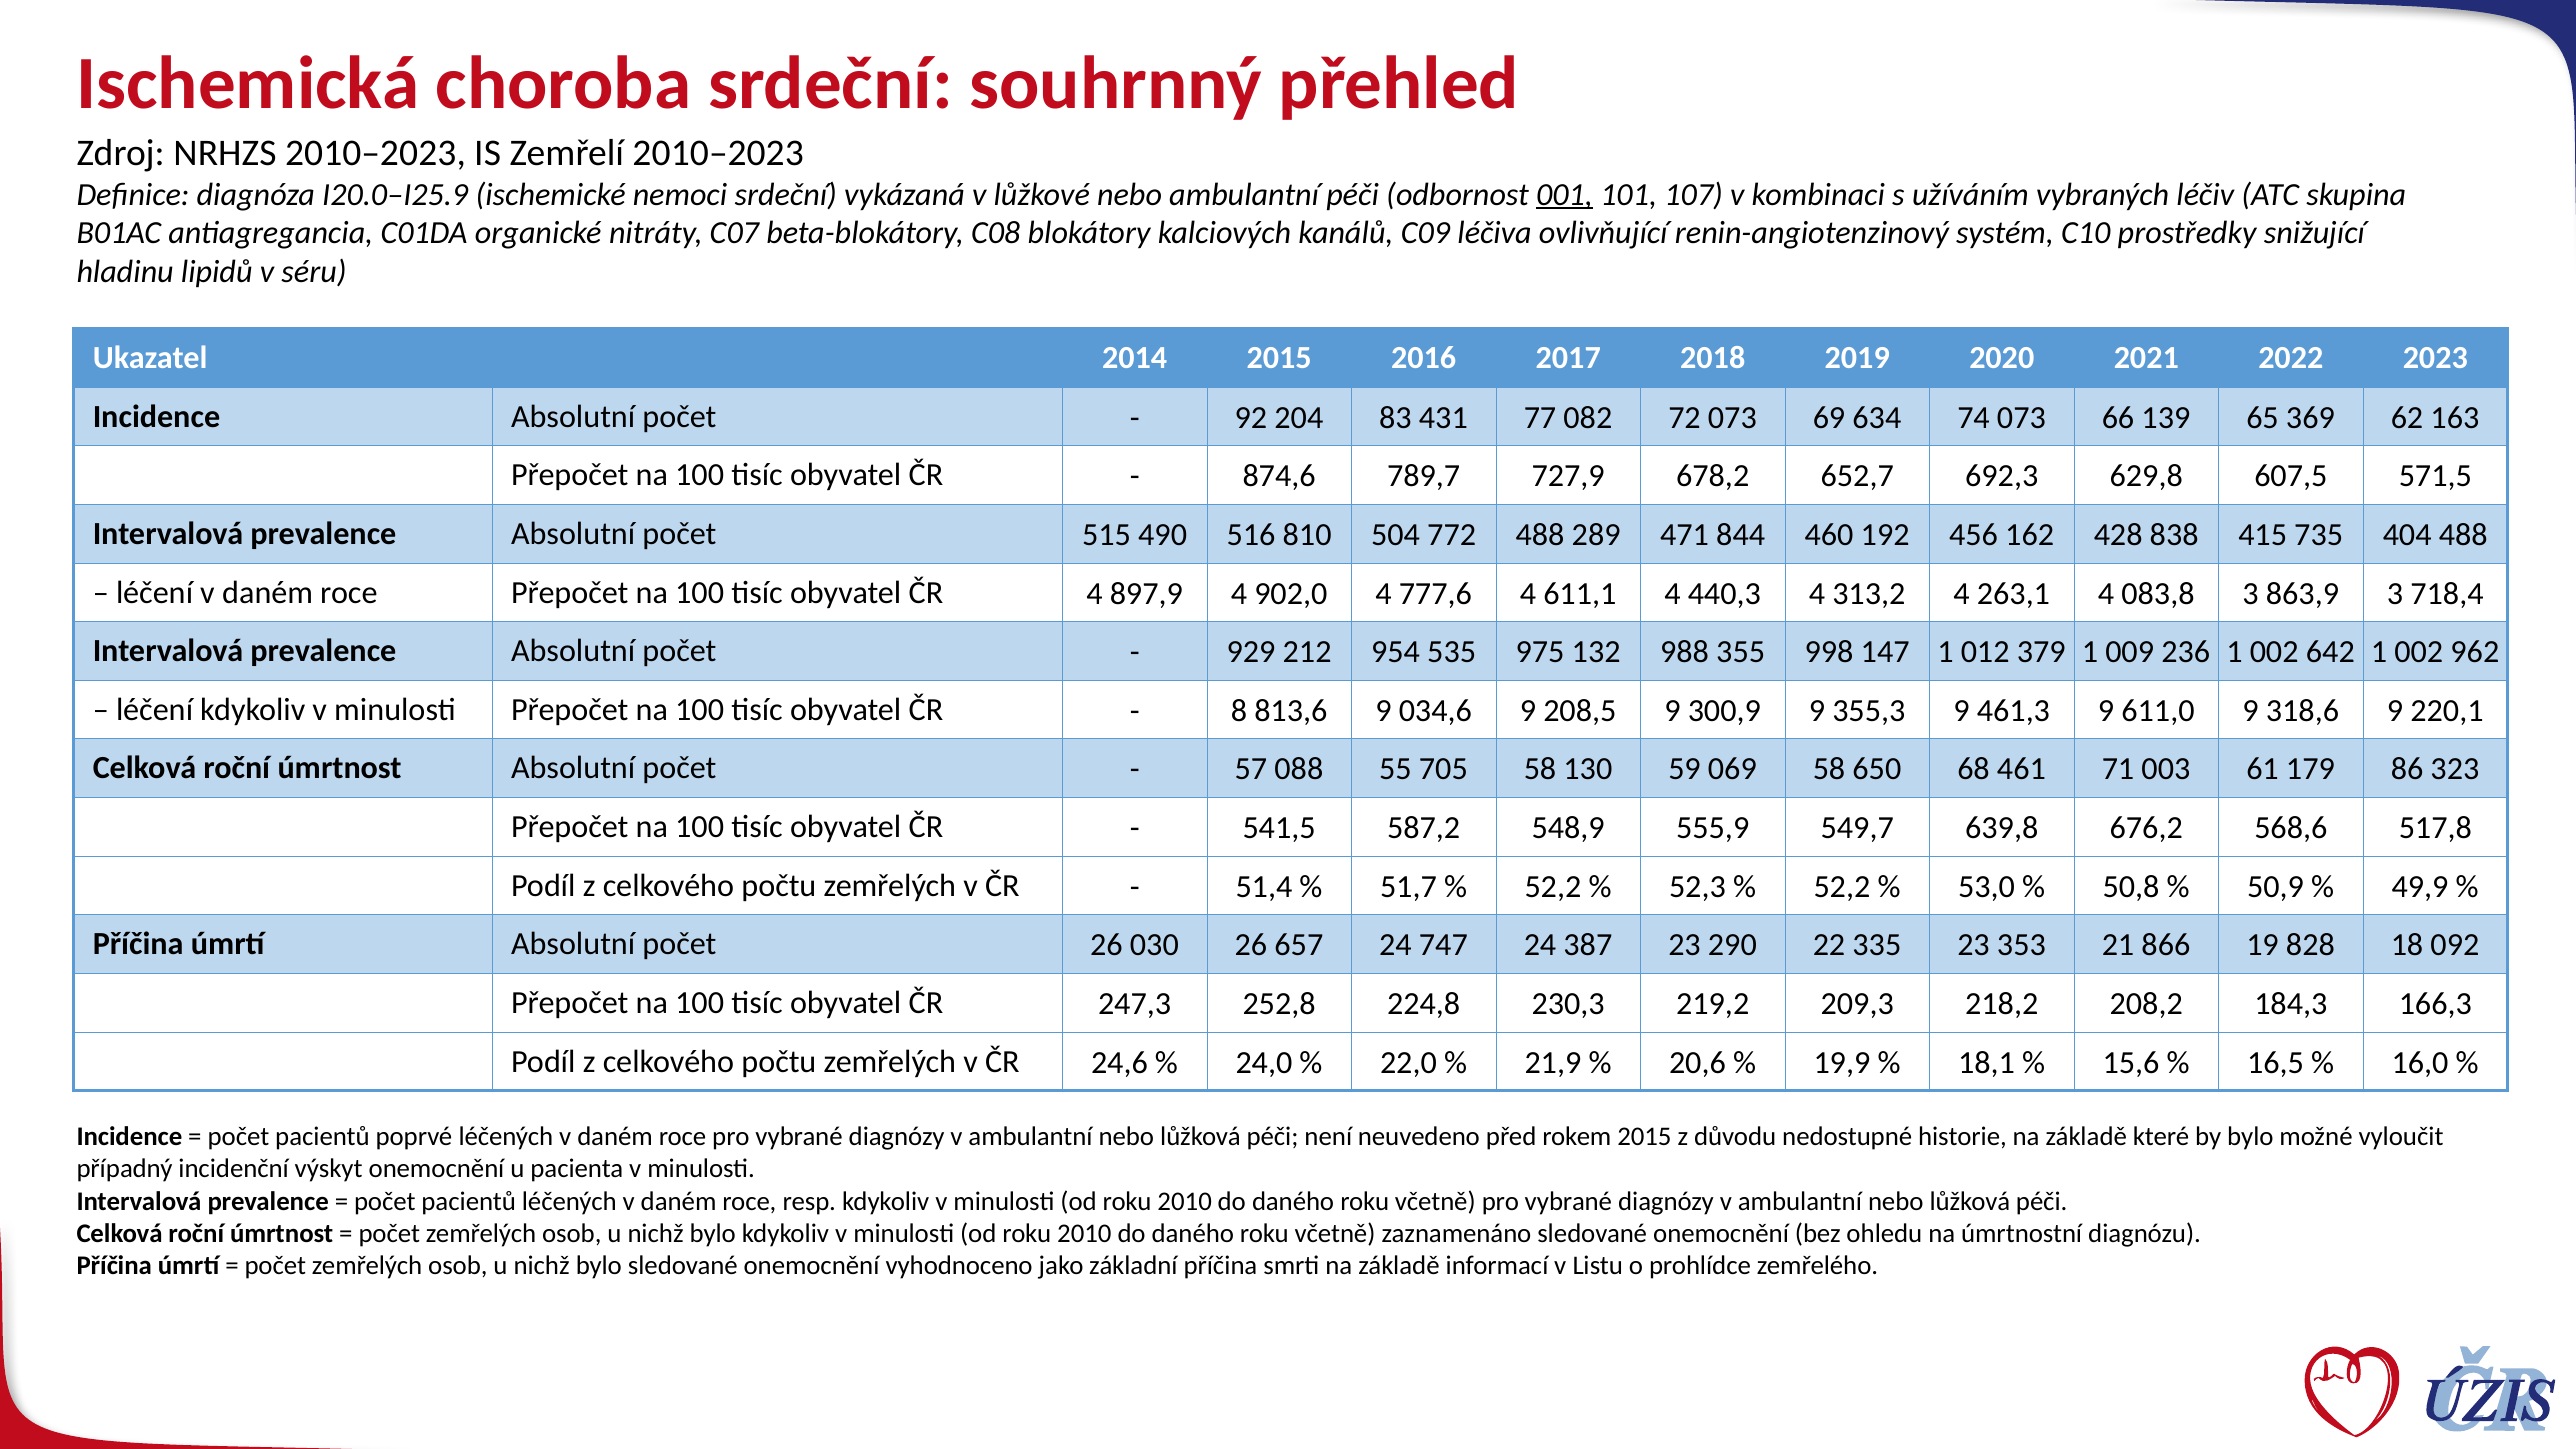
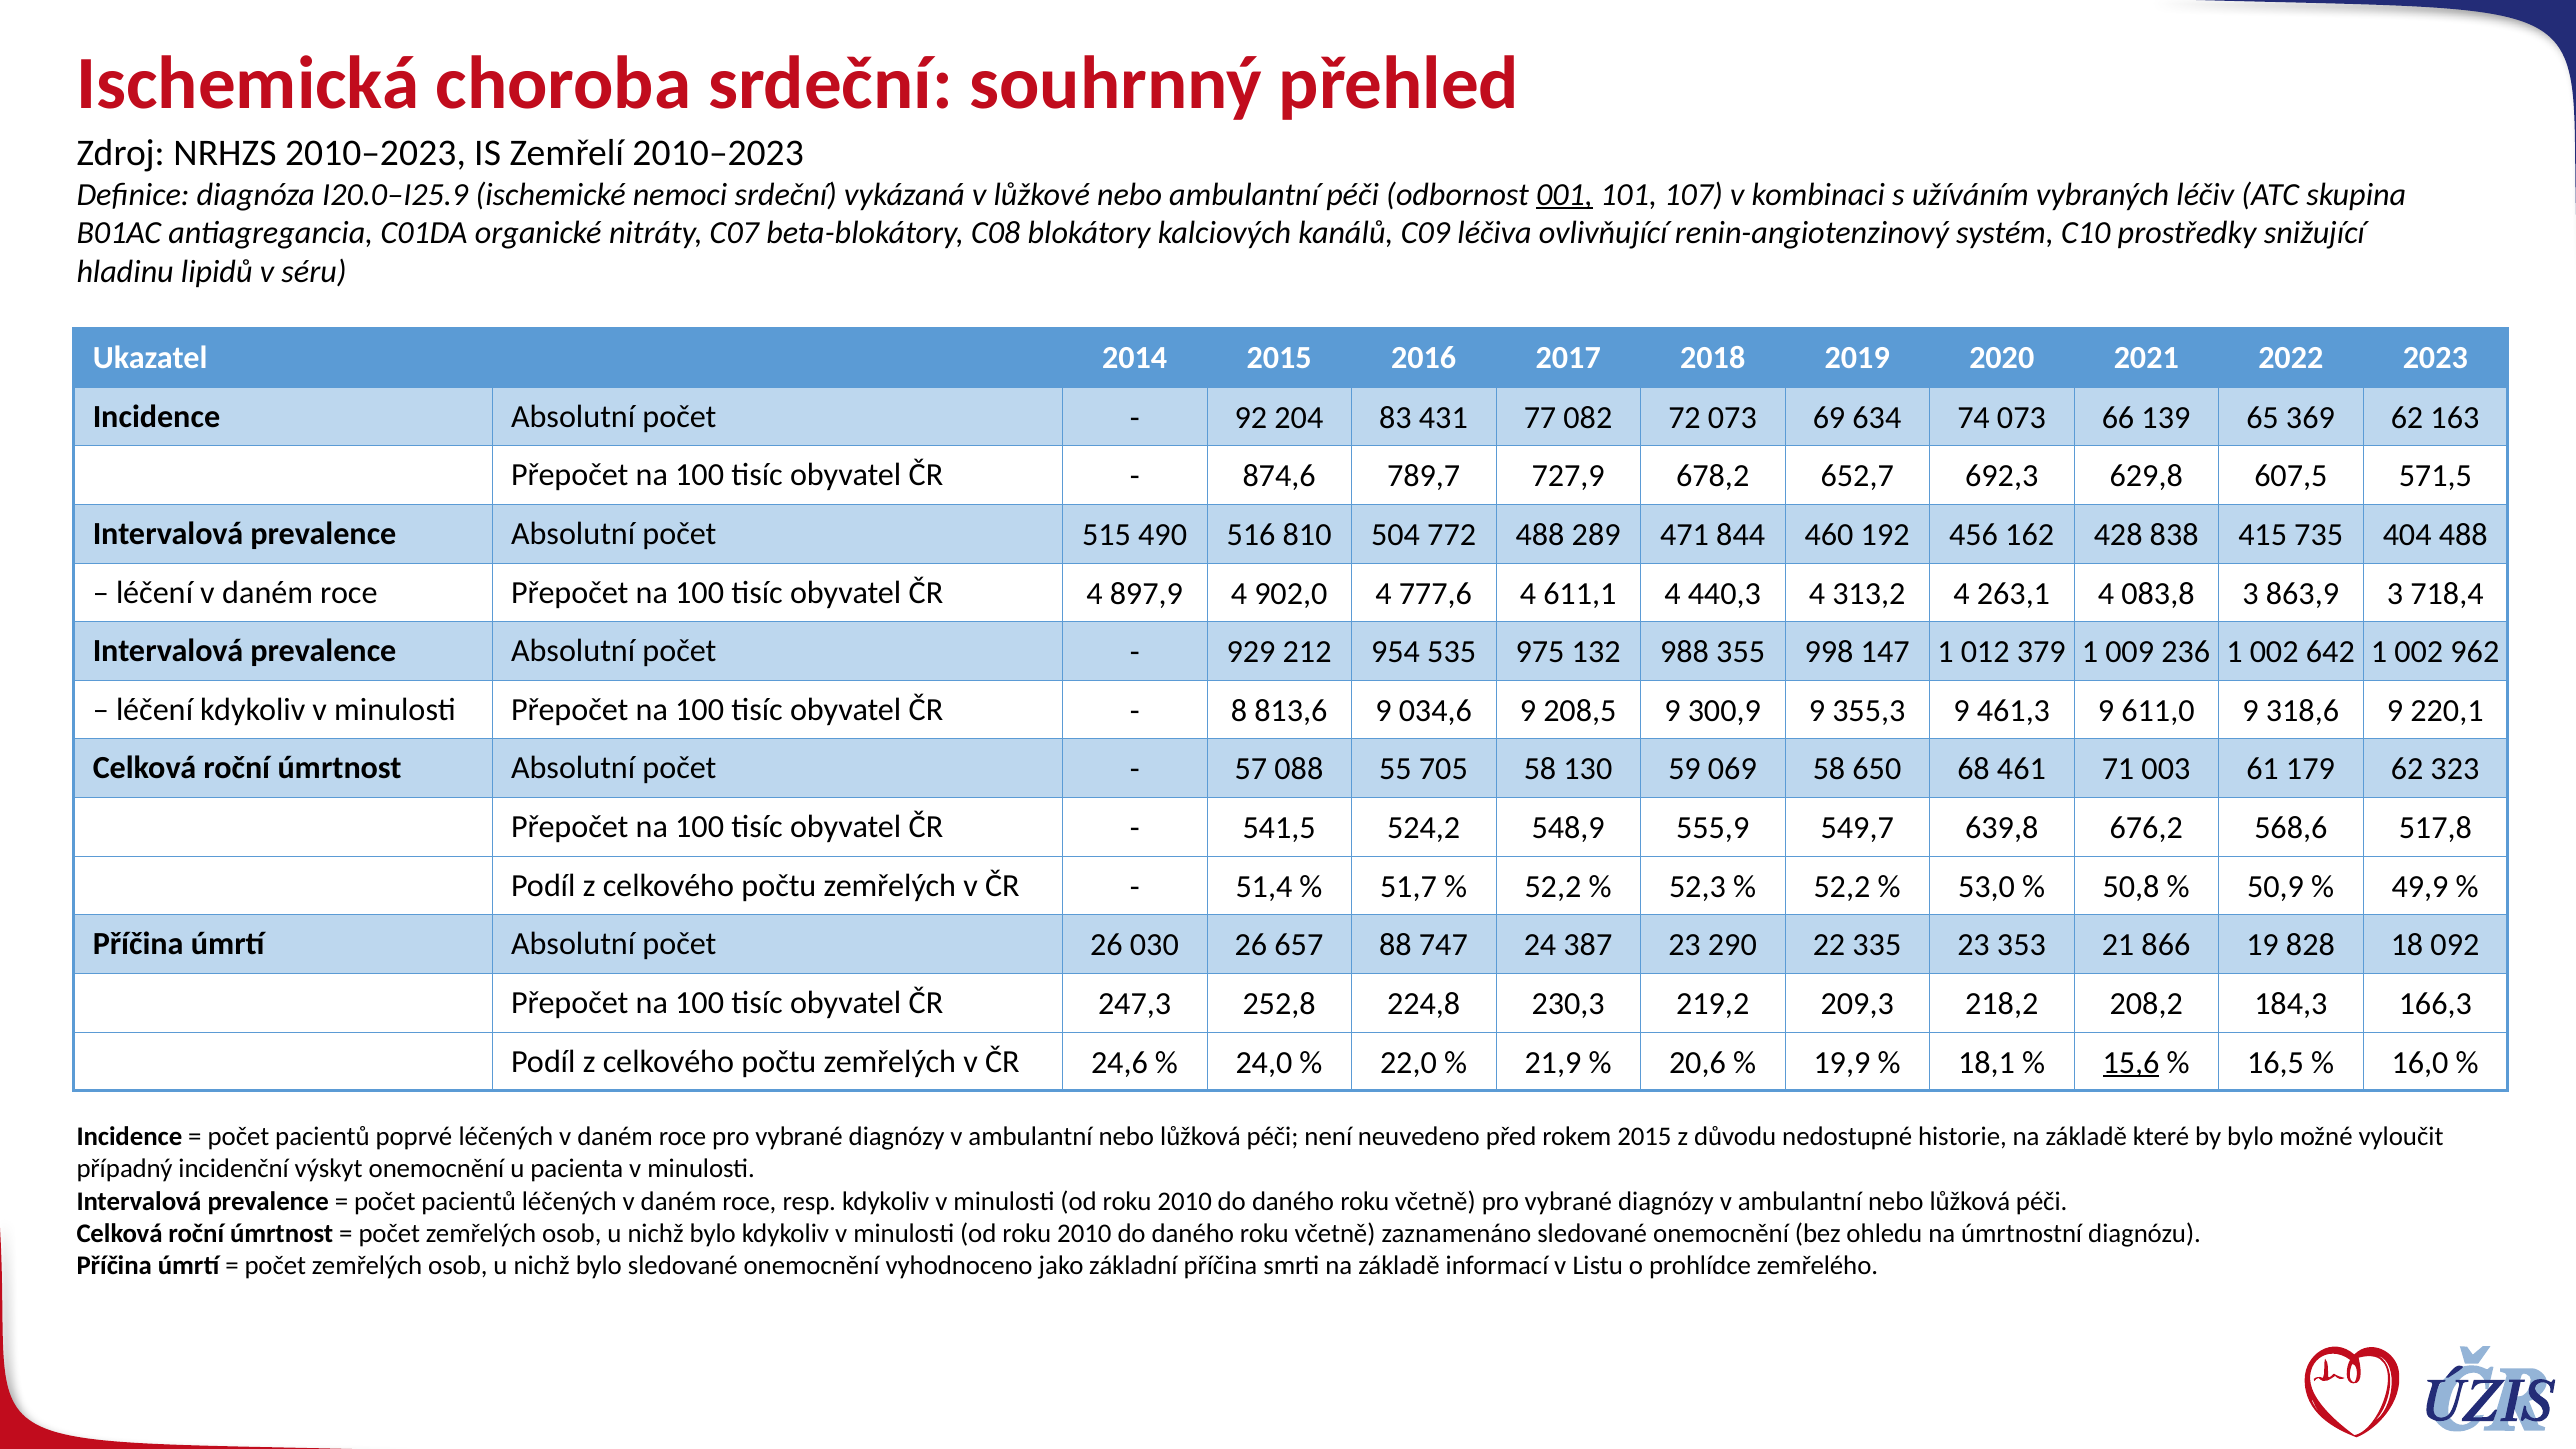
179 86: 86 -> 62 (2407, 769)
587,2: 587,2 -> 524,2 (1424, 828)
657 24: 24 -> 88 (1395, 945)
15,6 underline: none -> present (2131, 1063)
